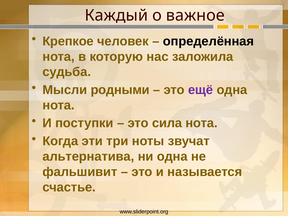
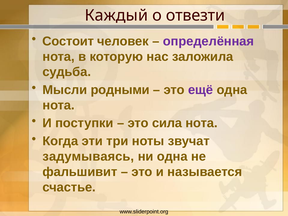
важное: важное -> отвезти (195, 16)
Крепкое: Крепкое -> Состоит (68, 41)
определённая colour: black -> purple (208, 41)
альтернатива: альтернатива -> задумываясь (88, 156)
